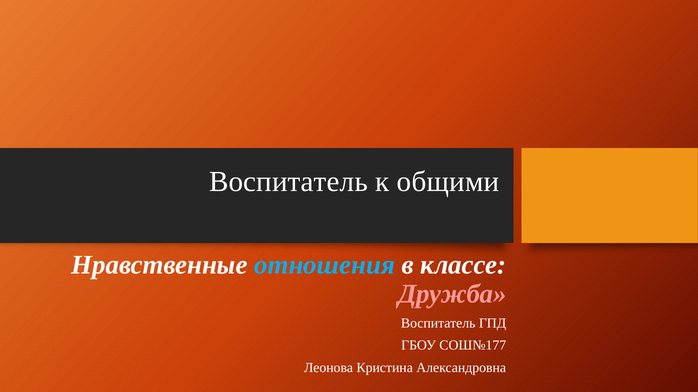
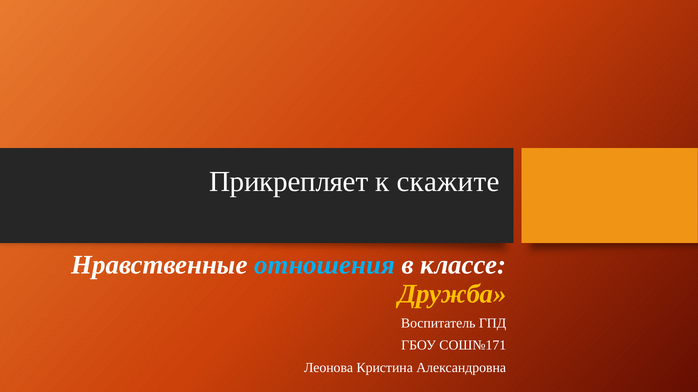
Воспитатель: Воспитатель -> Прикрепляет (289, 182)
общими: общими -> скажите (448, 182)
Дружба colour: pink -> yellow (452, 294)
СОШ№177: СОШ№177 -> СОШ№171 (473, 346)
